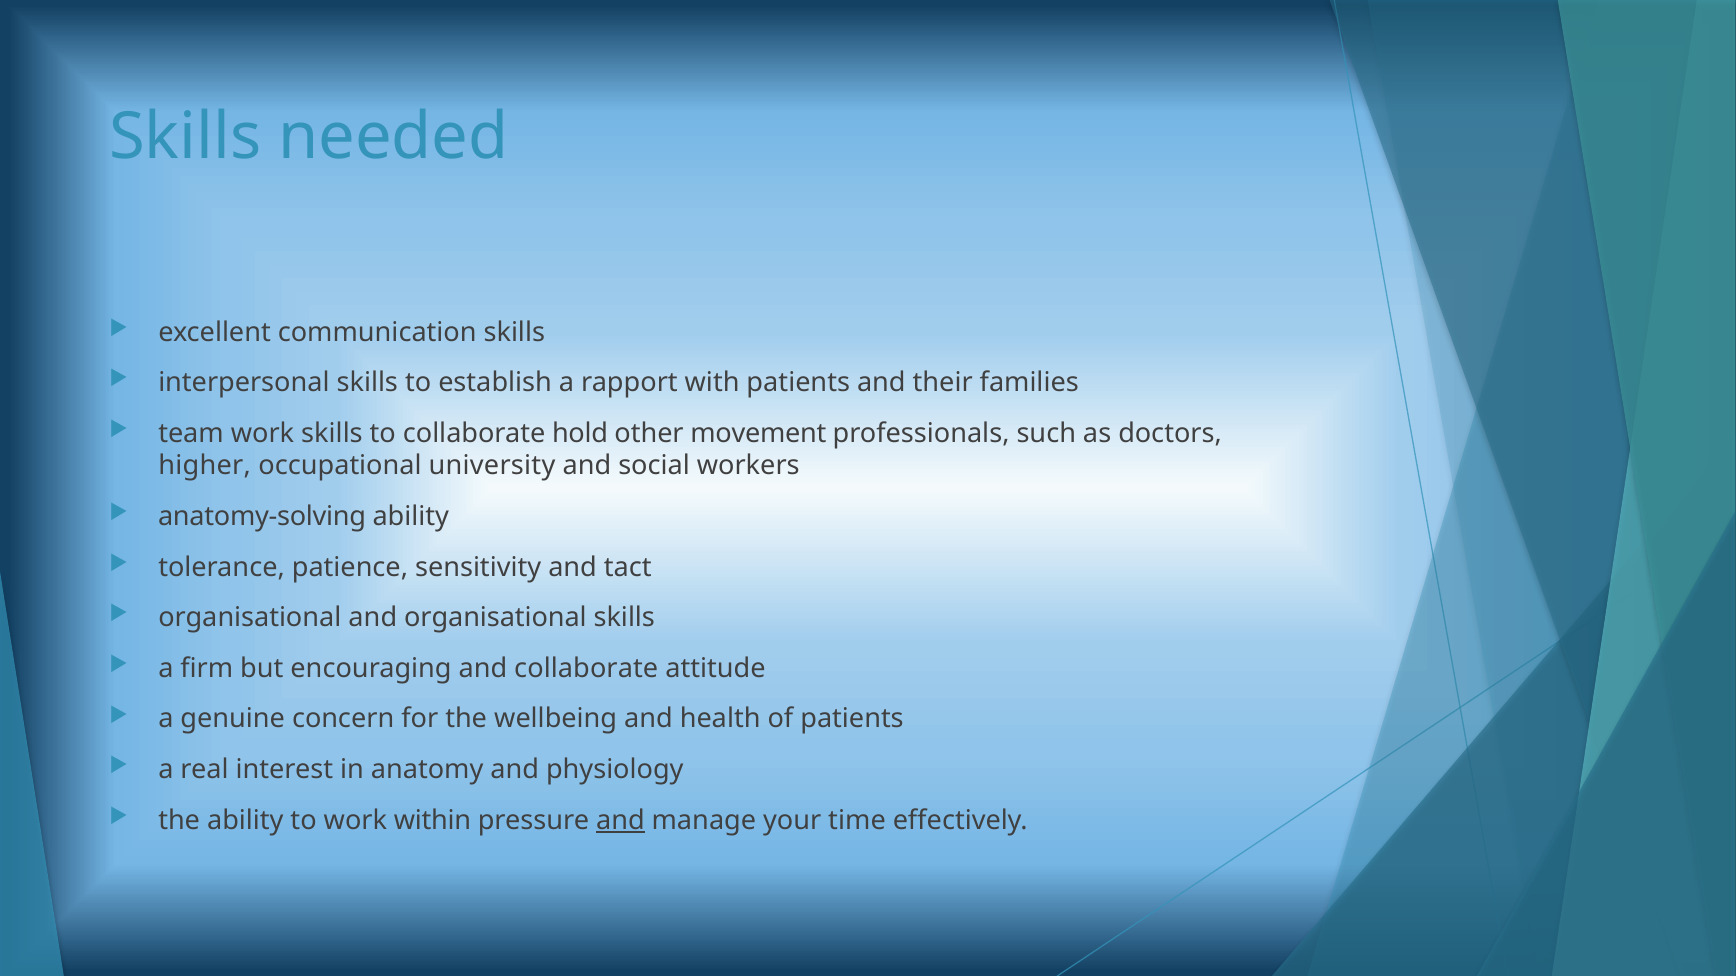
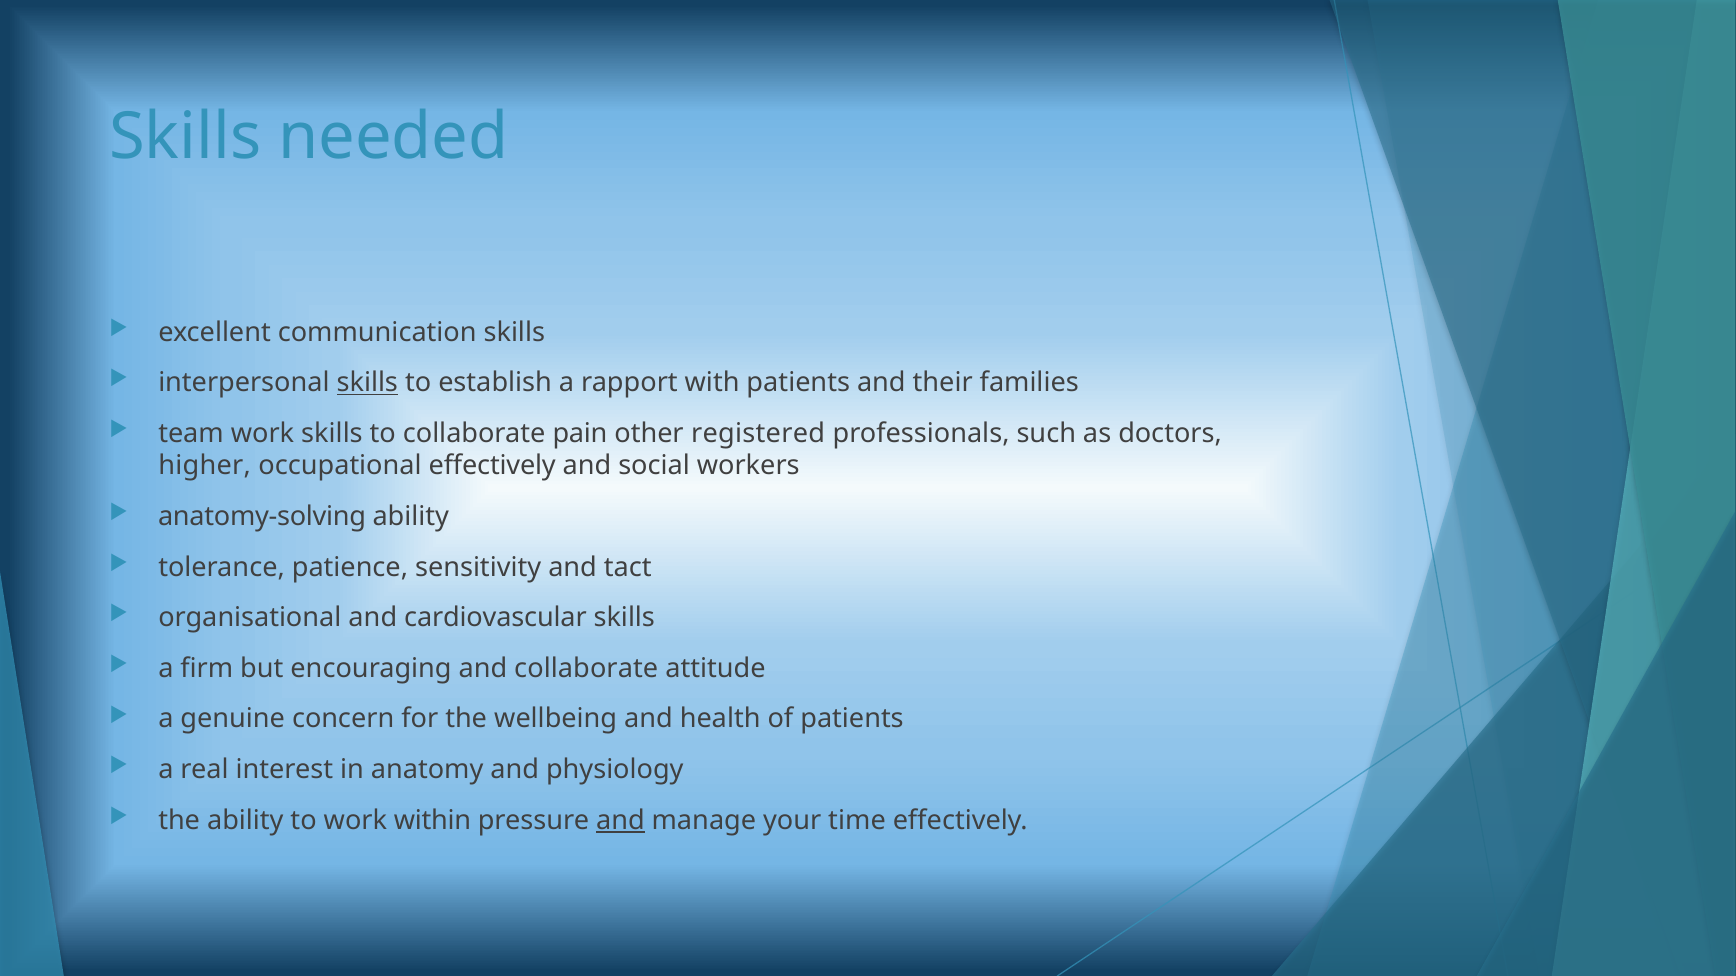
skills underline: none -> present (367, 383)
hold: hold -> pain (580, 434)
movement: movement -> registered (758, 434)
occupational university: university -> effectively (492, 466)
and organisational: organisational -> cardiovascular (495, 618)
